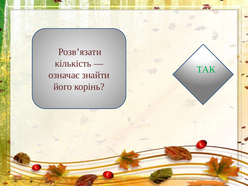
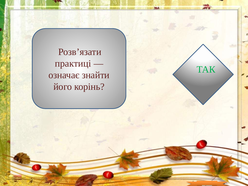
кількість: кількість -> практиці (73, 63)
